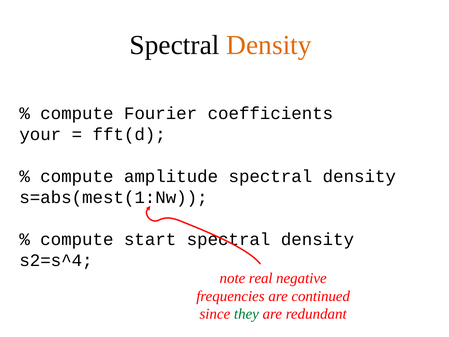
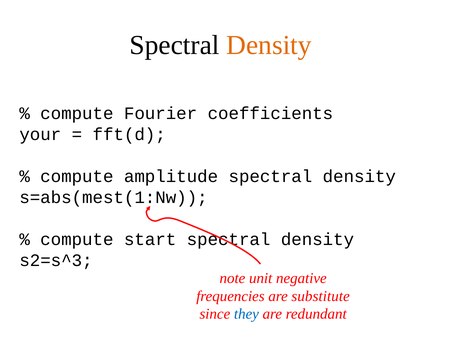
s2=s^4: s2=s^4 -> s2=s^3 (56, 260)
real: real -> unit (261, 278)
continued: continued -> substitute (321, 296)
they colour: green -> blue (246, 314)
